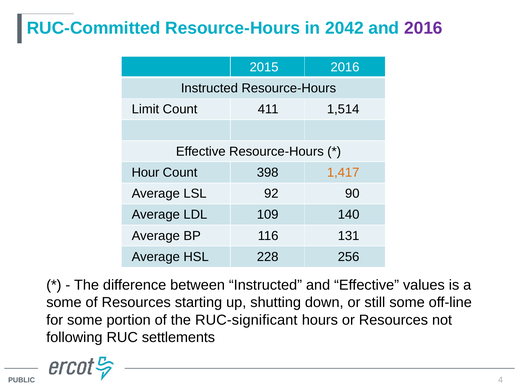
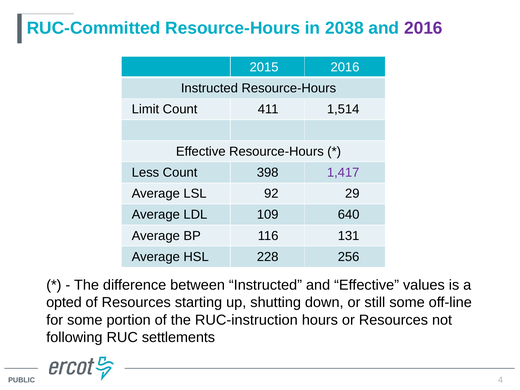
2042: 2042 -> 2038 (344, 28)
Hour: Hour -> Less (145, 173)
1,417 colour: orange -> purple (343, 173)
90: 90 -> 29 (352, 194)
140: 140 -> 640 (349, 215)
some: some -> opted (64, 303)
RUC-significant: RUC-significant -> RUC-instruction (246, 320)
